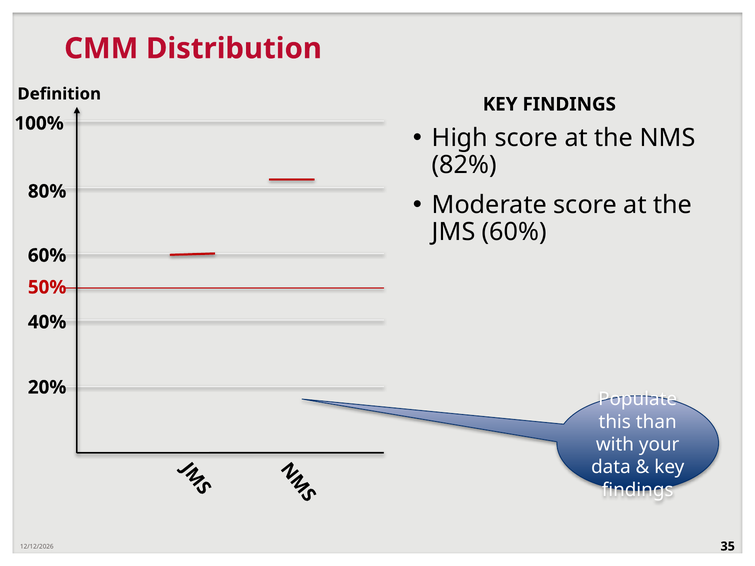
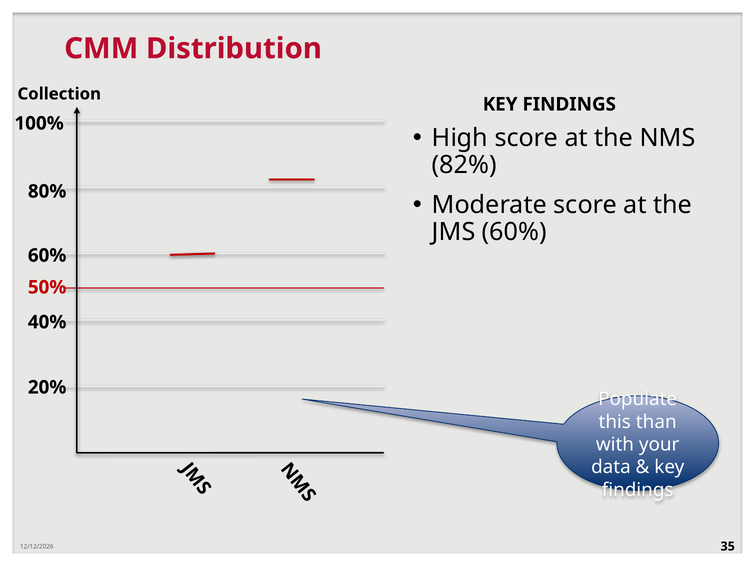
Definition: Definition -> Collection (59, 94)
